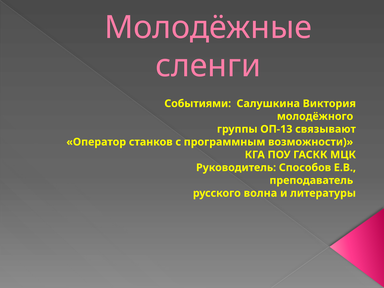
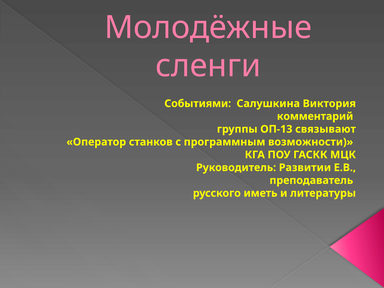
молодёжного: молодёжного -> комментарий (315, 116)
Способов: Способов -> Развитии (305, 168)
волна: волна -> иметь (260, 193)
